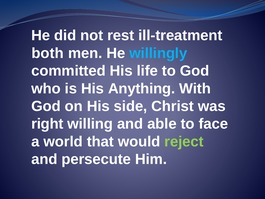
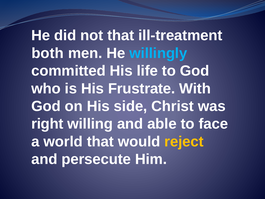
not rest: rest -> that (121, 35)
Anything: Anything -> Frustrate (142, 88)
reject colour: light green -> yellow (184, 141)
